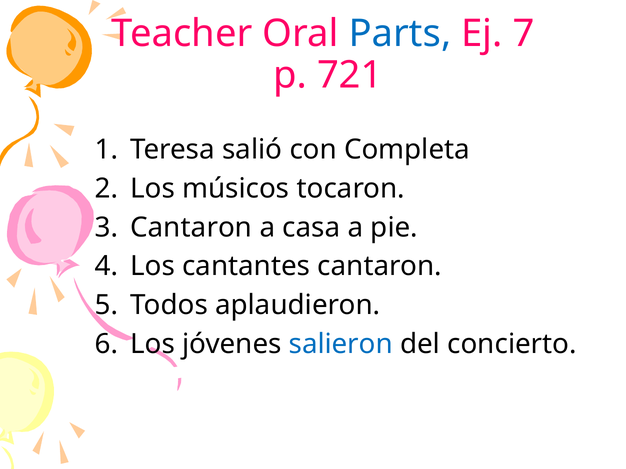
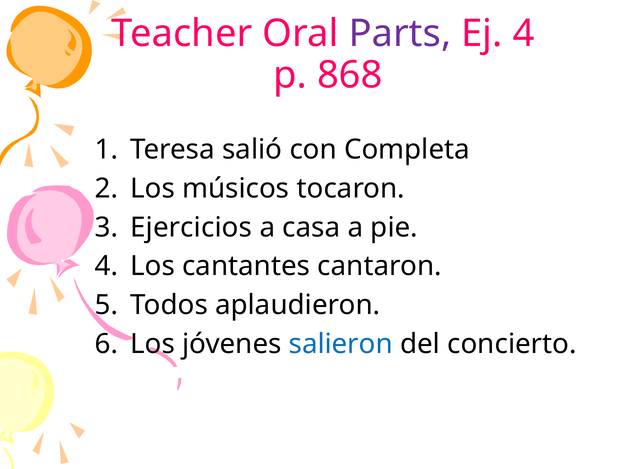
Parts colour: blue -> purple (400, 34)
Ej 7: 7 -> 4 (523, 34)
721: 721 -> 868 (350, 75)
Cantaron: Cantaron -> Ejercicios (191, 228)
